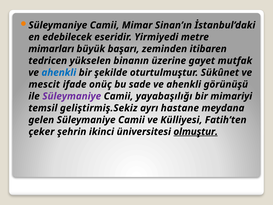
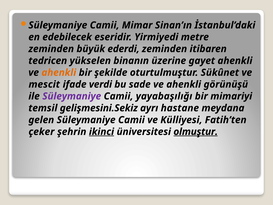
mimarları: mimarları -> zeminden (51, 49)
başarı: başarı -> ederdi (123, 49)
gayet mutfak: mutfak -> ahenkli (235, 61)
ahenkli colour: blue -> orange (59, 72)
onüç: onüç -> verdi (101, 84)
geliştirmiş.Sekiz: geliştirmiş.Sekiz -> gelişmesini.Sekiz (99, 108)
ikinci underline: none -> present (102, 132)
